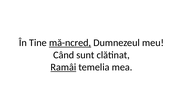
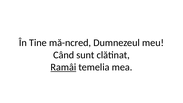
mă-ncred underline: present -> none (70, 43)
